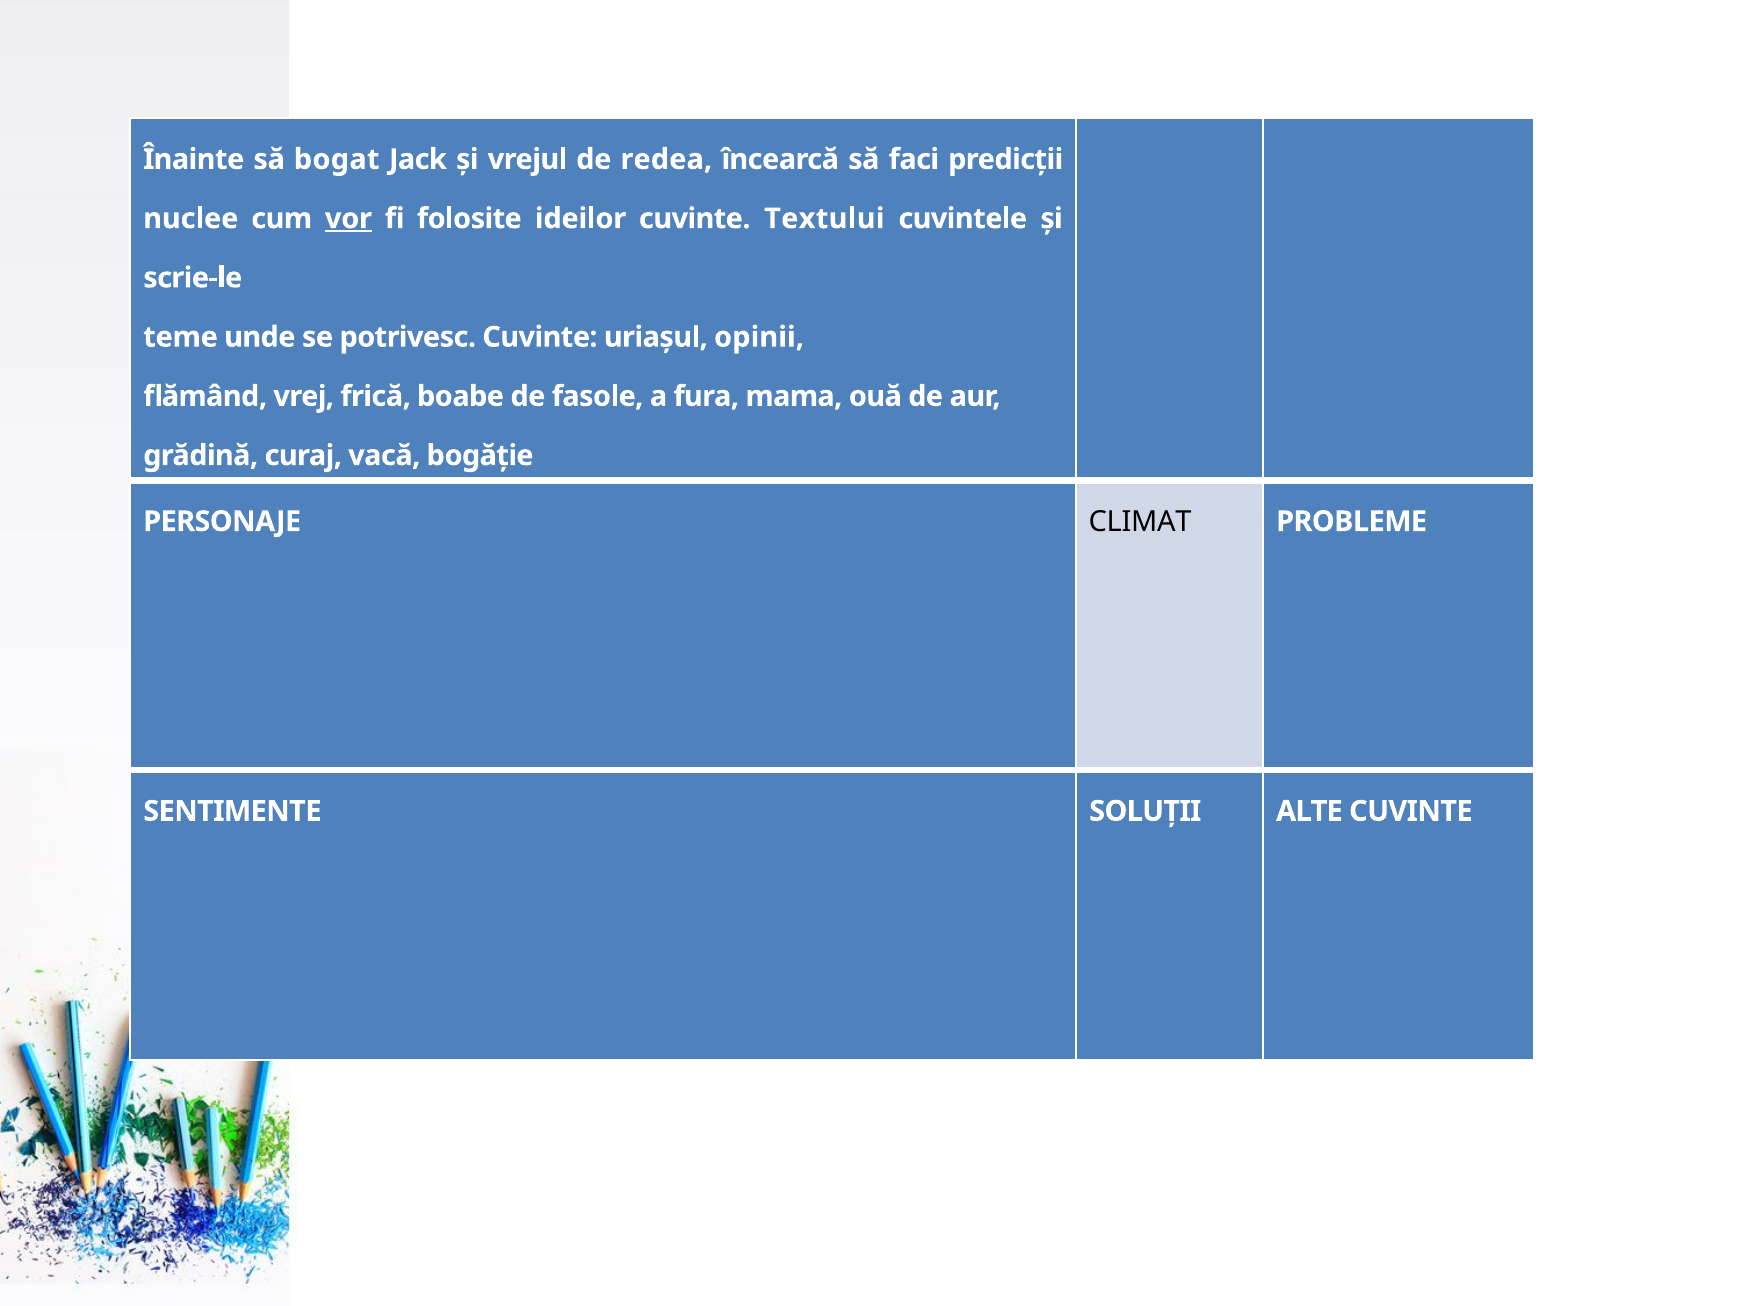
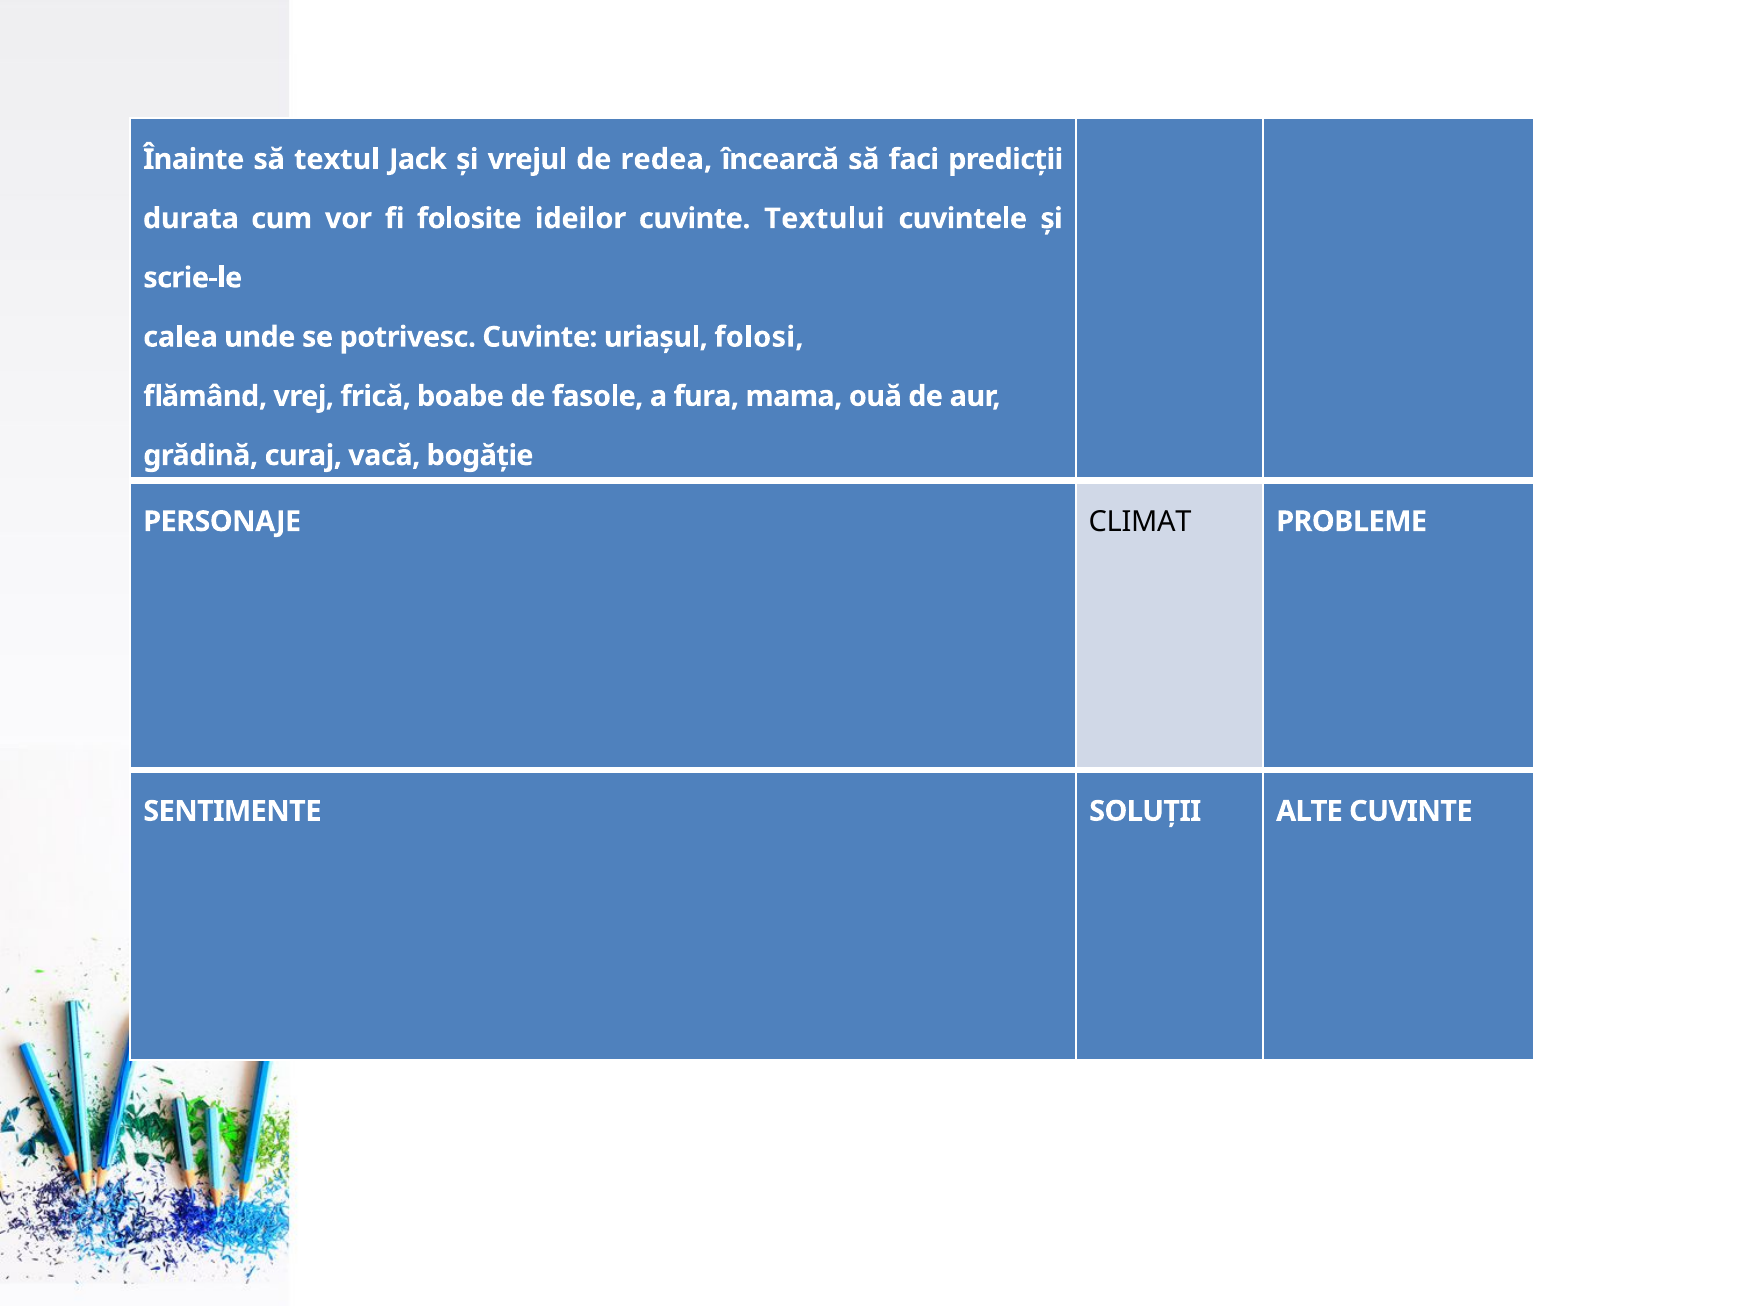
bogat: bogat -> textul (337, 159)
nuclee: nuclee -> durata (191, 219)
vor underline: present -> none (348, 219)
teme: teme -> calea (181, 337)
opinii: opinii -> folosi (759, 337)
